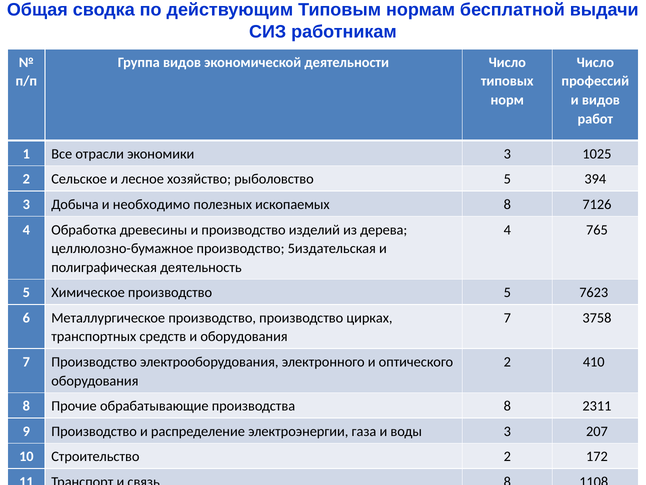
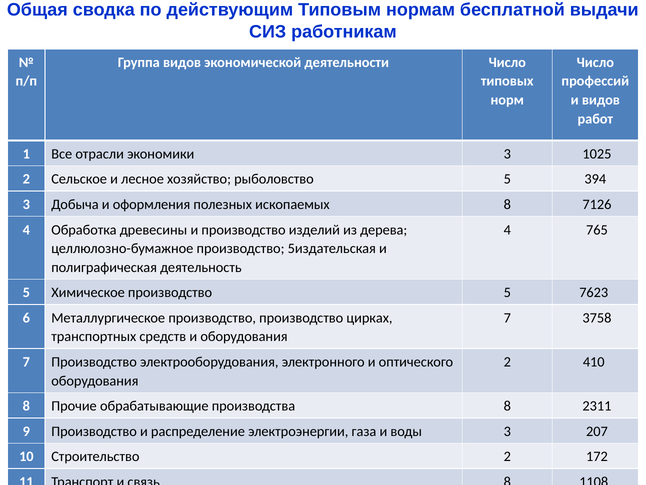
необходимо: необходимо -> оформления (152, 204)
